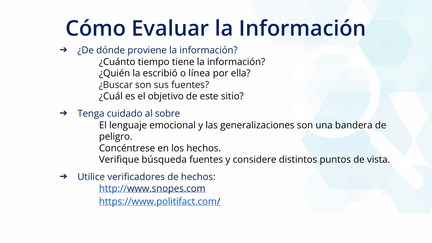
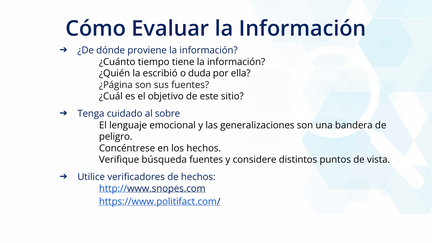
línea: línea -> duda (199, 73)
¿Buscar: ¿Buscar -> ¿Página (116, 85)
